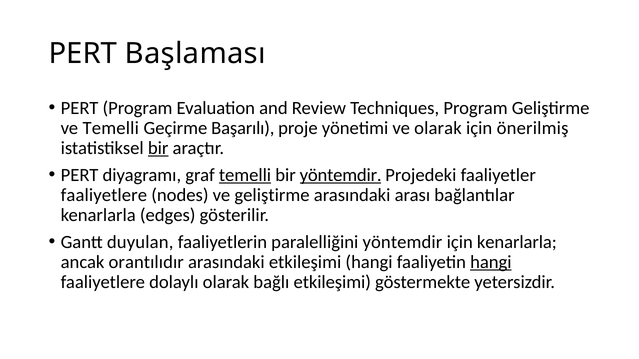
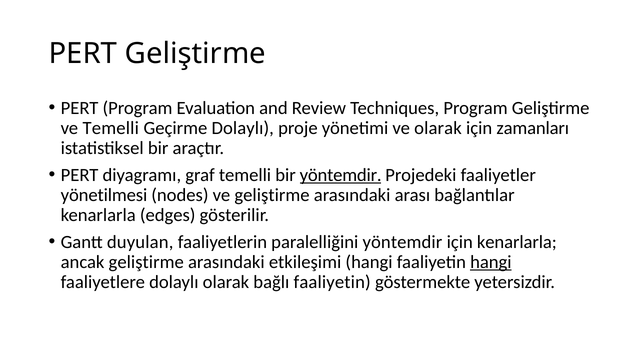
PERT Başlaması: Başlaması -> Geliştirme (195, 54)
Geçirme Başarılı: Başarılı -> Dolaylı (243, 128)
önerilmiş: önerilmiş -> zamanları (533, 128)
bir underline: present -> none (158, 148)
temelli underline: present -> none (245, 175)
faaliyetlere: faaliyetlere -> yönetilmesi (104, 195)
ancak orantılıdır: orantılıdır -> geliştirme (146, 262)
bağlı etkileşimi: etkileşimi -> faaliyetin (332, 282)
